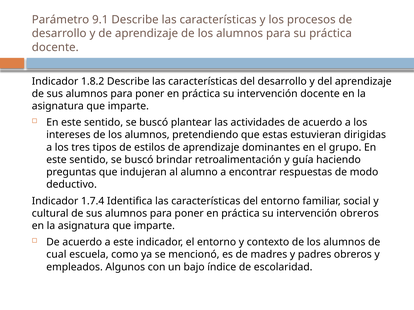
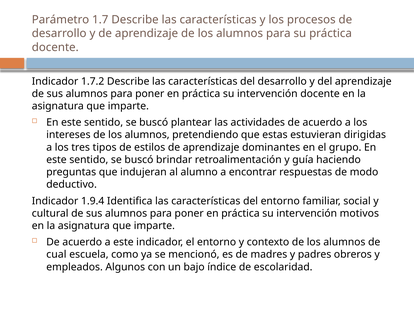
9.1: 9.1 -> 1.7 (100, 20)
1.8.2: 1.8.2 -> 1.7.2 (93, 81)
1.7.4: 1.7.4 -> 1.9.4 (93, 201)
intervención obreros: obreros -> motivos (359, 214)
